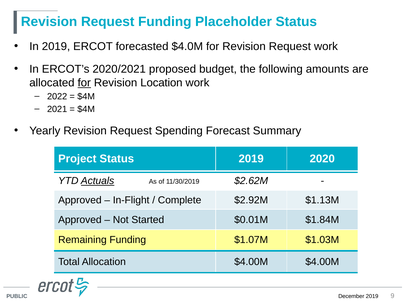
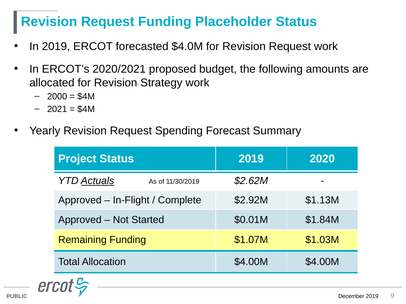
for underline: present -> none (84, 83)
Location: Location -> Strategy (161, 83)
2022: 2022 -> 2000 (57, 97)
